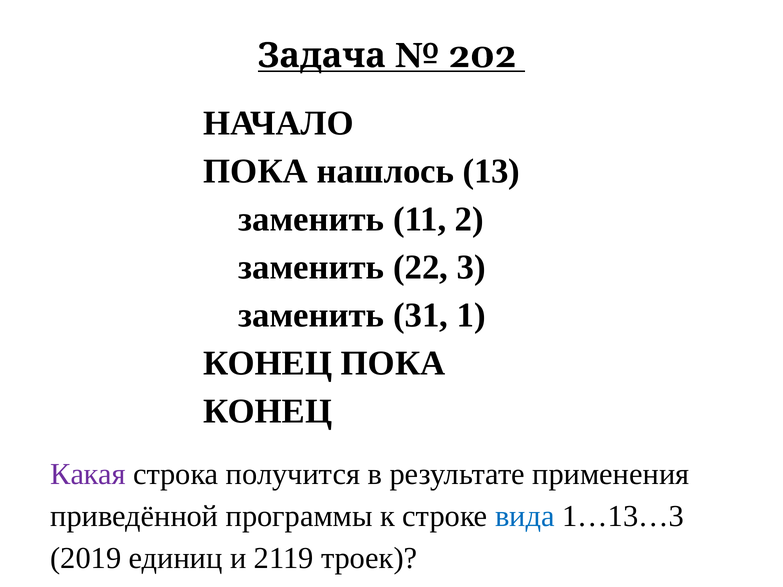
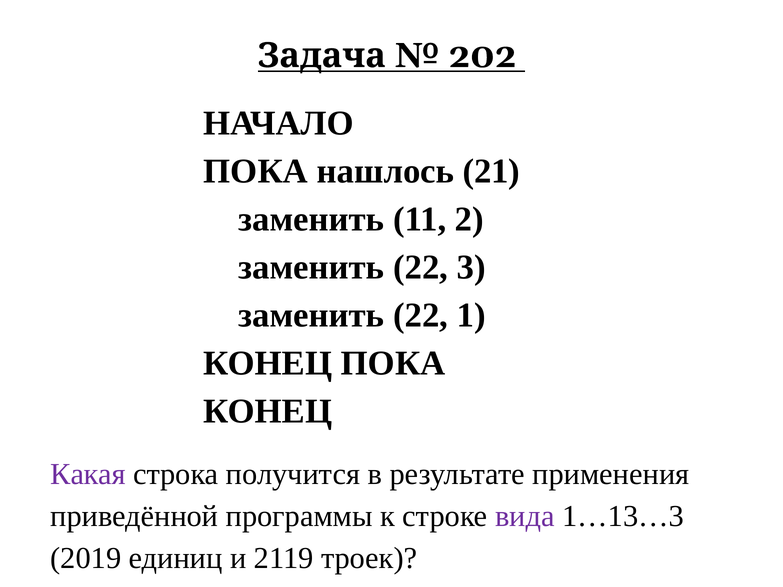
13: 13 -> 21 (491, 171)
31: 31 -> 22 (421, 315)
вида colour: blue -> purple (525, 517)
